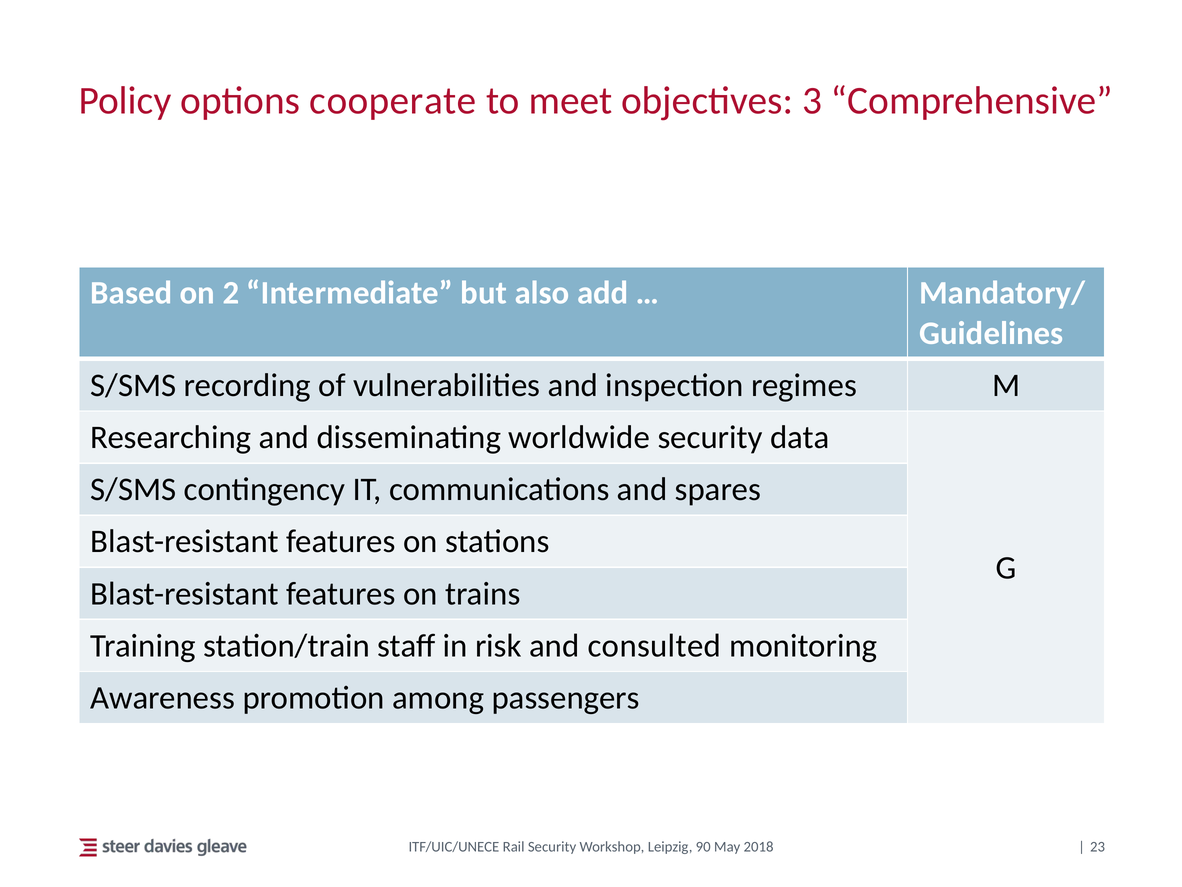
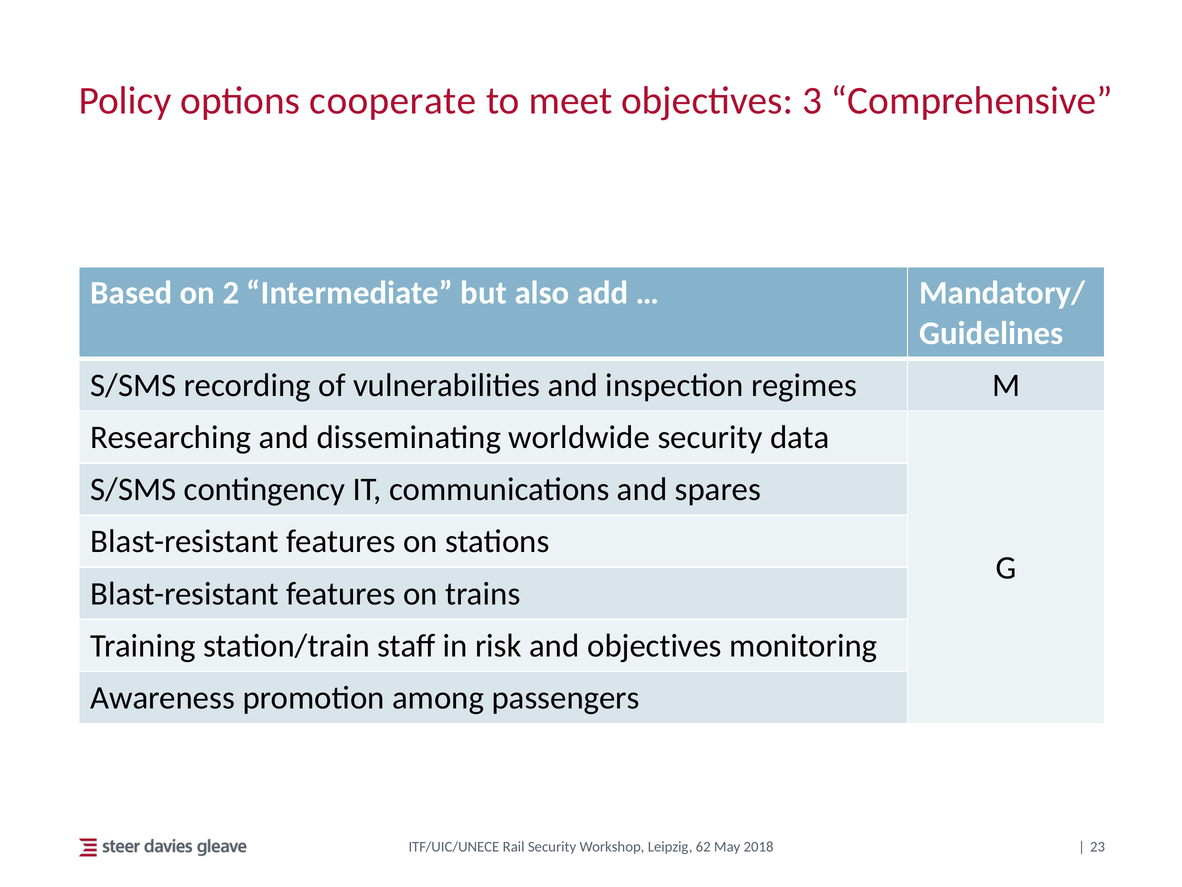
and consulted: consulted -> objectives (655, 645)
90: 90 -> 62 (703, 847)
